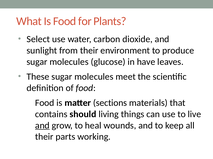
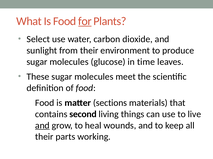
for underline: none -> present (85, 21)
have: have -> time (146, 62)
should: should -> second (83, 115)
